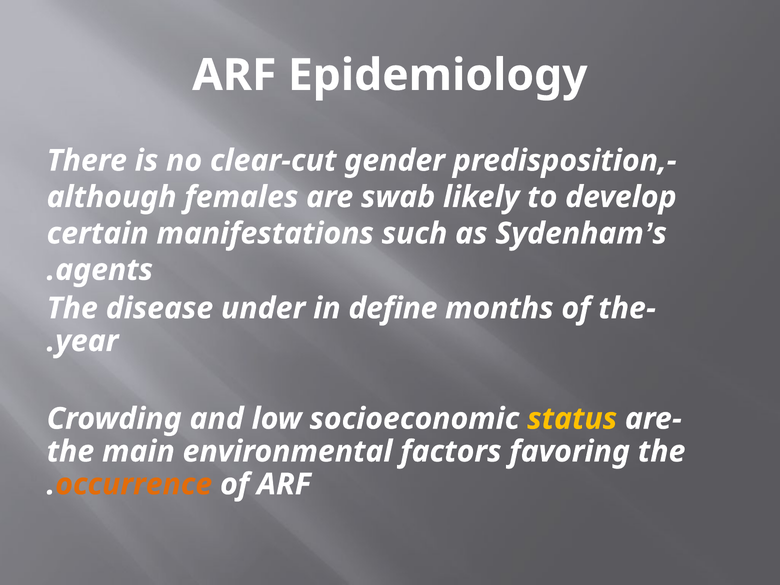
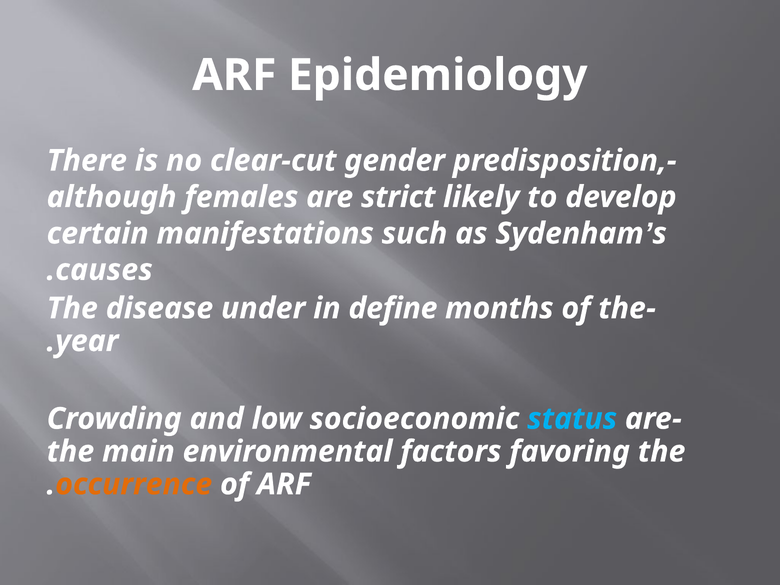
swab: swab -> strict (398, 197)
agents: agents -> causes (104, 270)
status colour: yellow -> light blue (572, 419)
